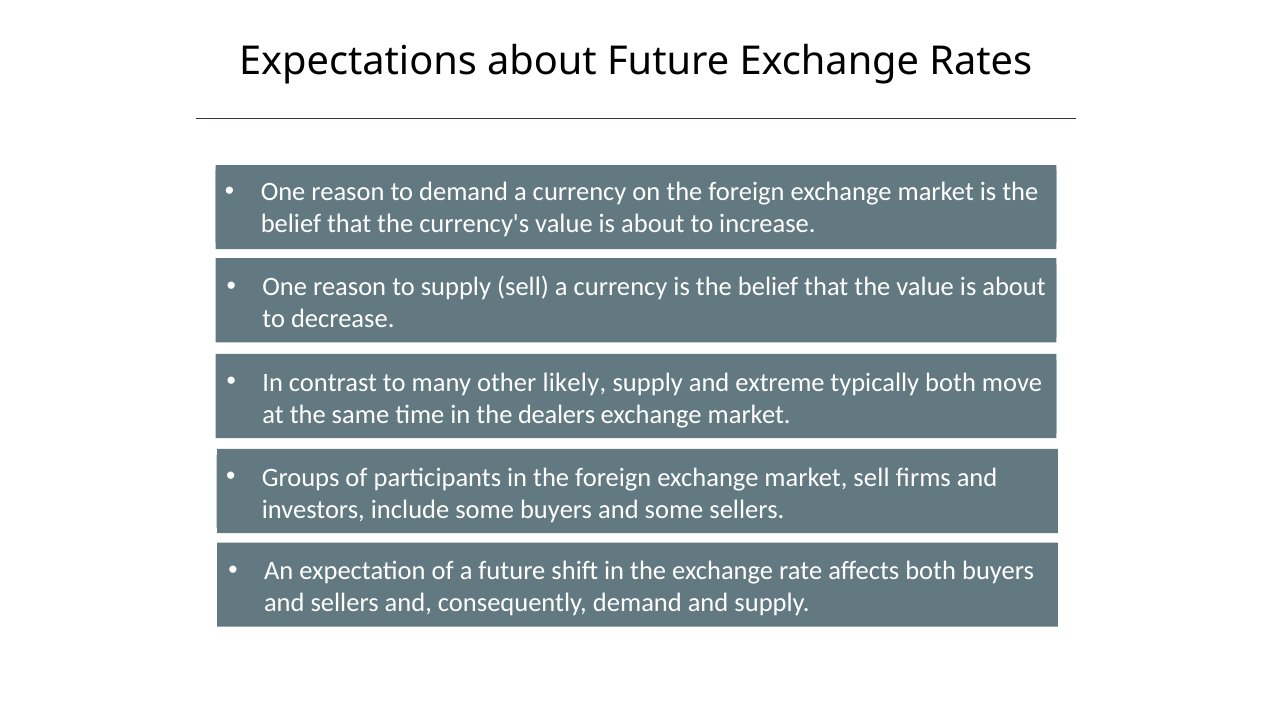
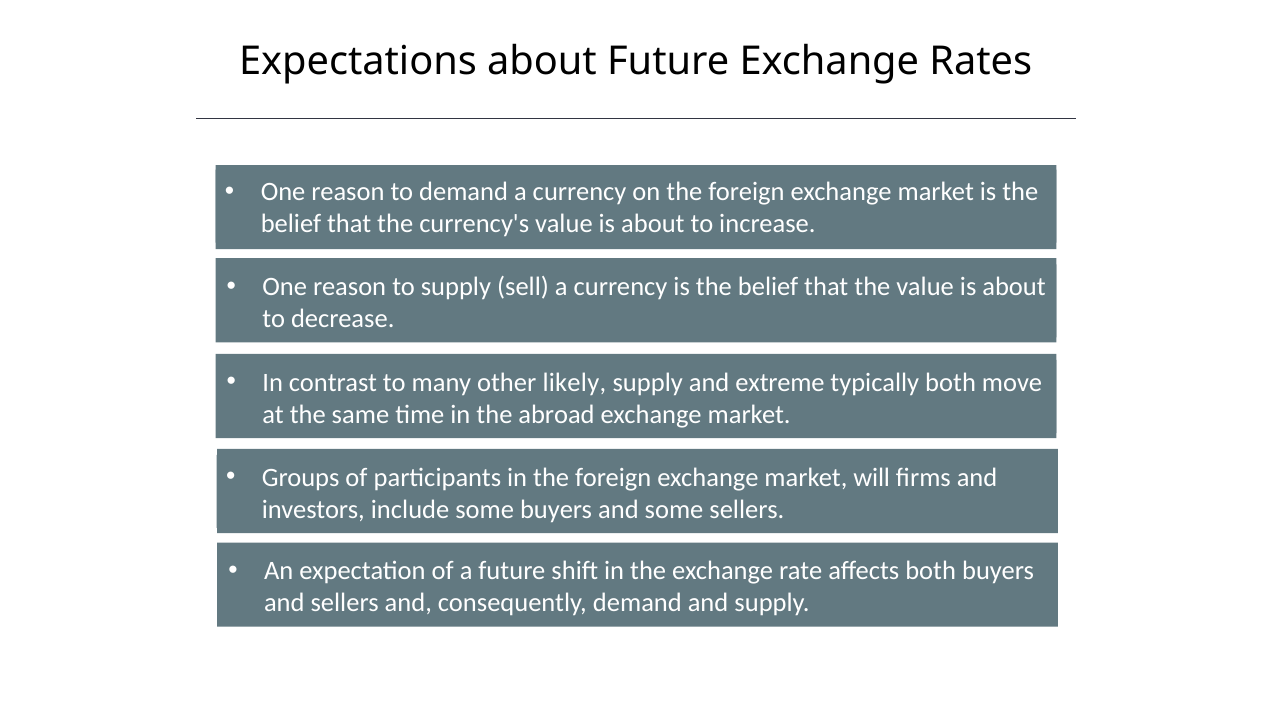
dealers: dealers -> abroad (557, 414)
market sell: sell -> will (872, 477)
